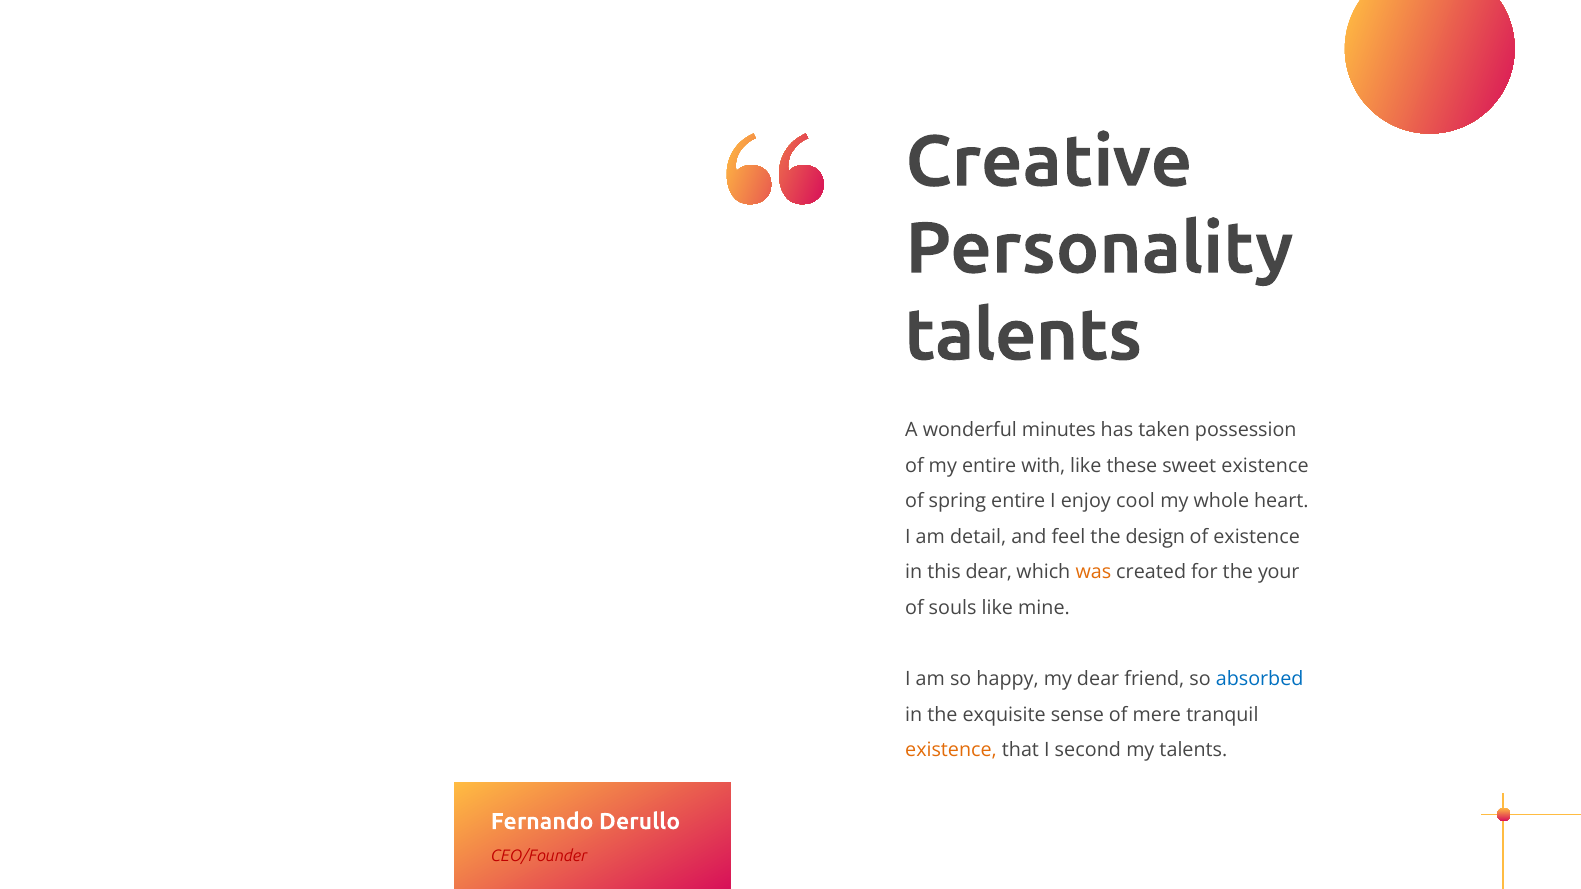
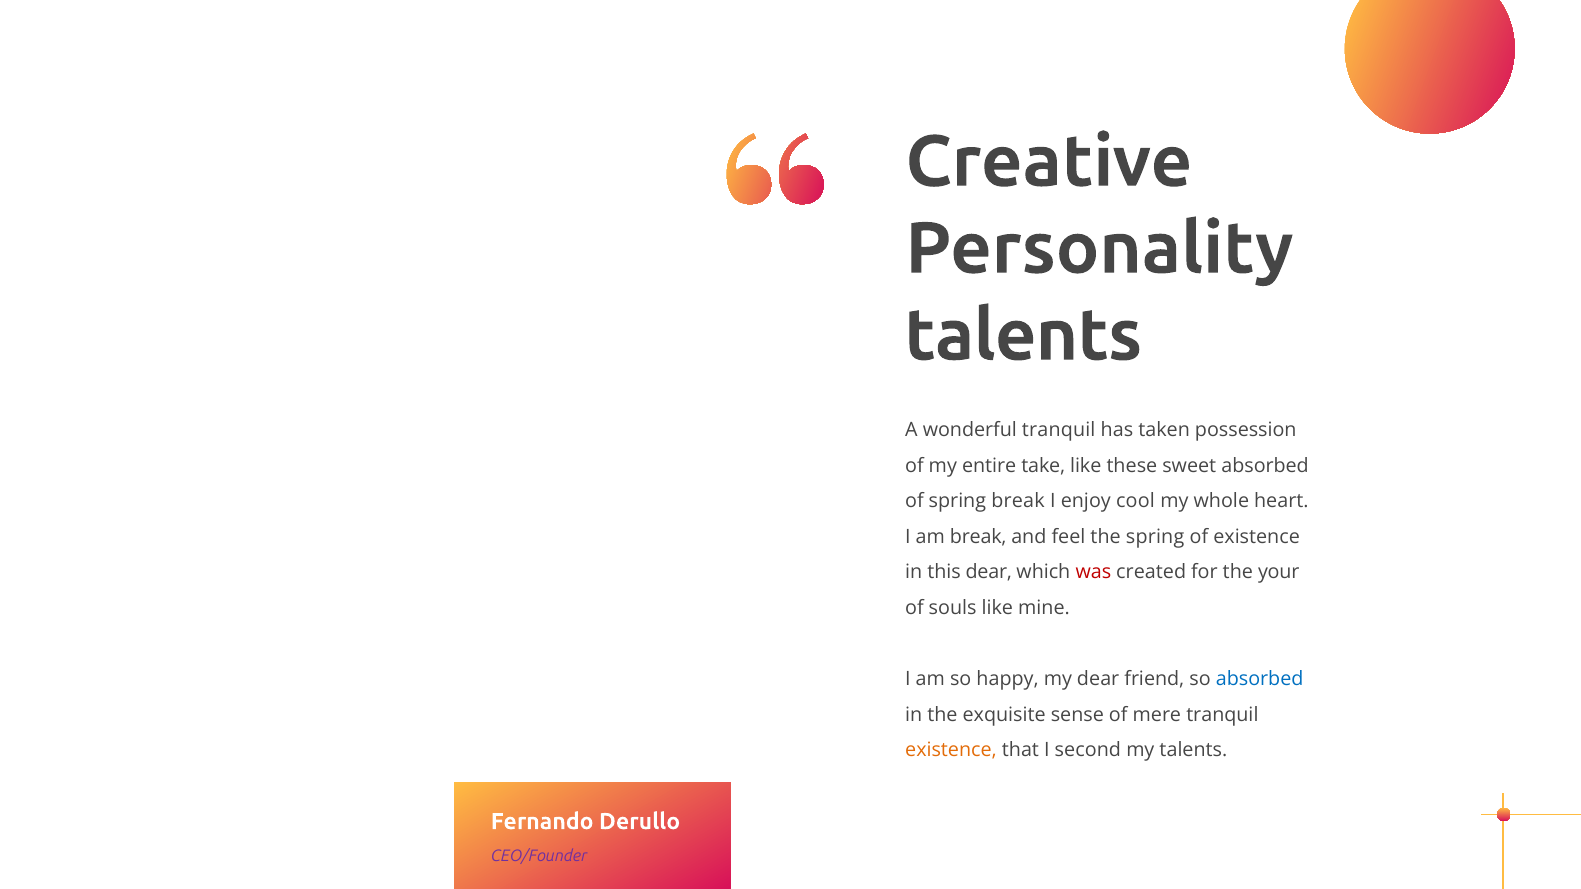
wonderful minutes: minutes -> tranquil (1059, 430)
with: with -> take (1043, 466)
sweet existence: existence -> absorbed (1265, 466)
spring entire: entire -> break (1018, 502)
am detail: detail -> break (978, 537)
the design: design -> spring (1155, 537)
was colour: orange -> red (1093, 573)
CEO/Founder colour: red -> purple (539, 856)
